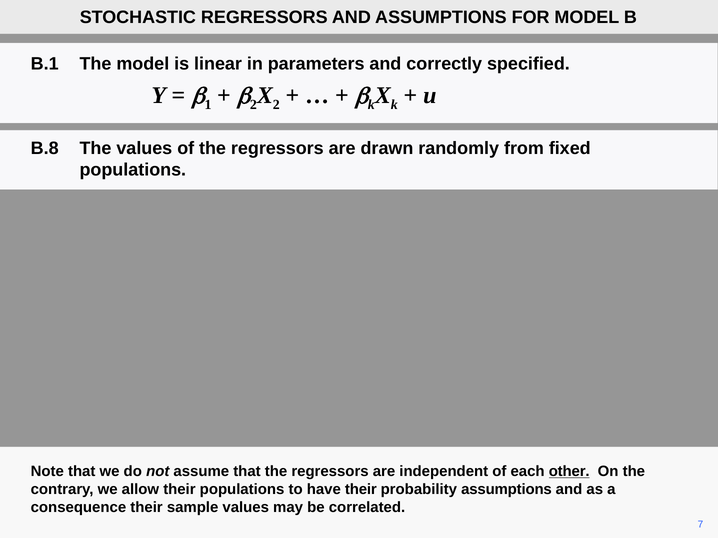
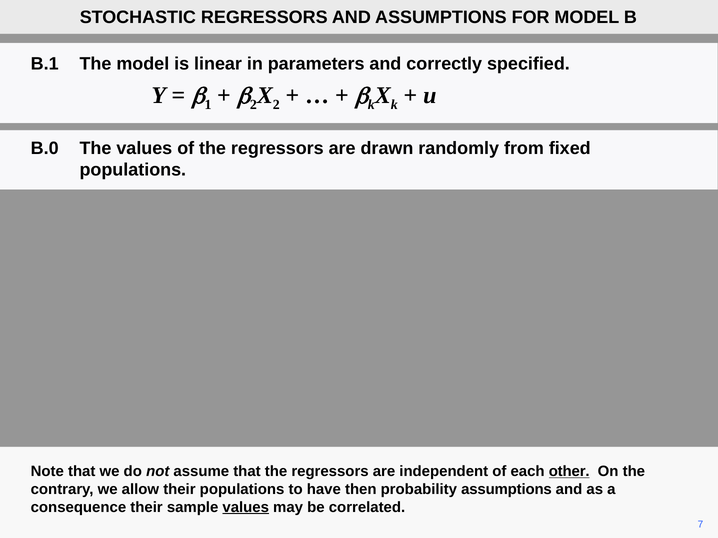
B.8: B.8 -> B.0 (45, 149)
have their: their -> then (361, 490)
values underline: none -> present (246, 508)
